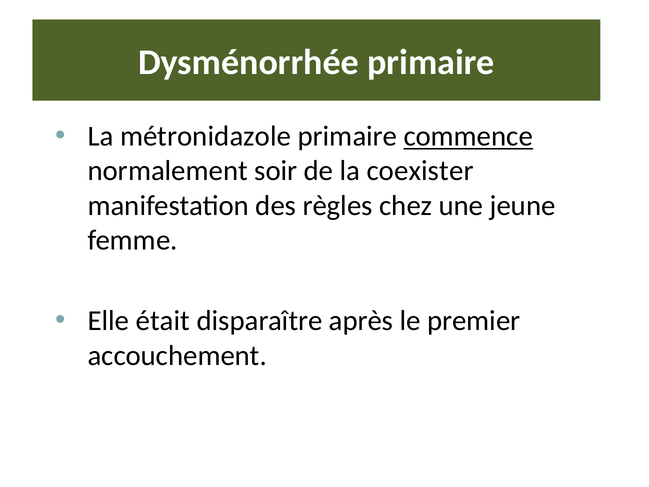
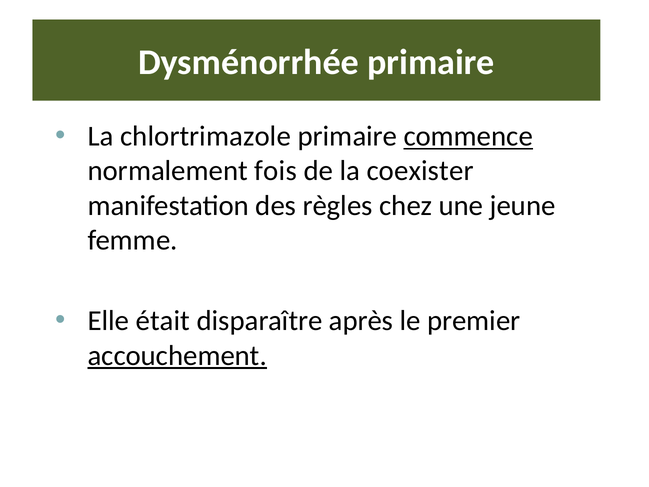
métronidazole: métronidazole -> chlortrimazole (206, 136)
soir: soir -> fois (276, 171)
accouchement underline: none -> present (177, 355)
